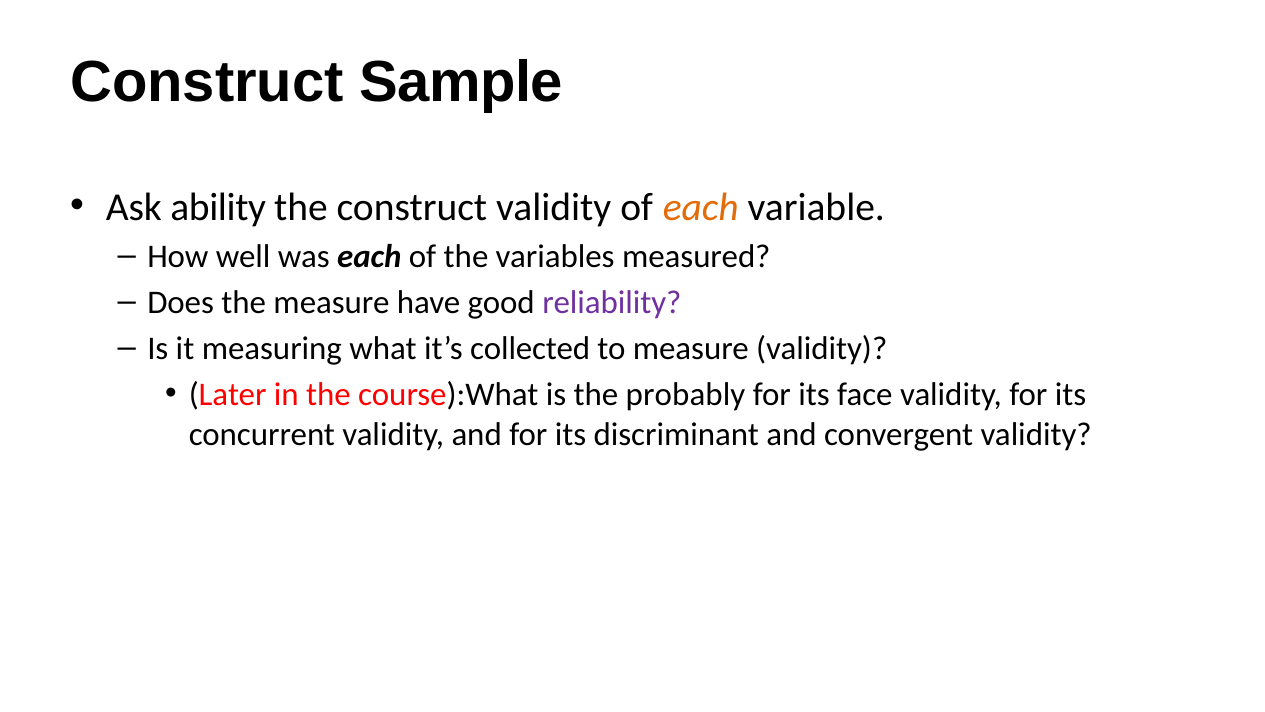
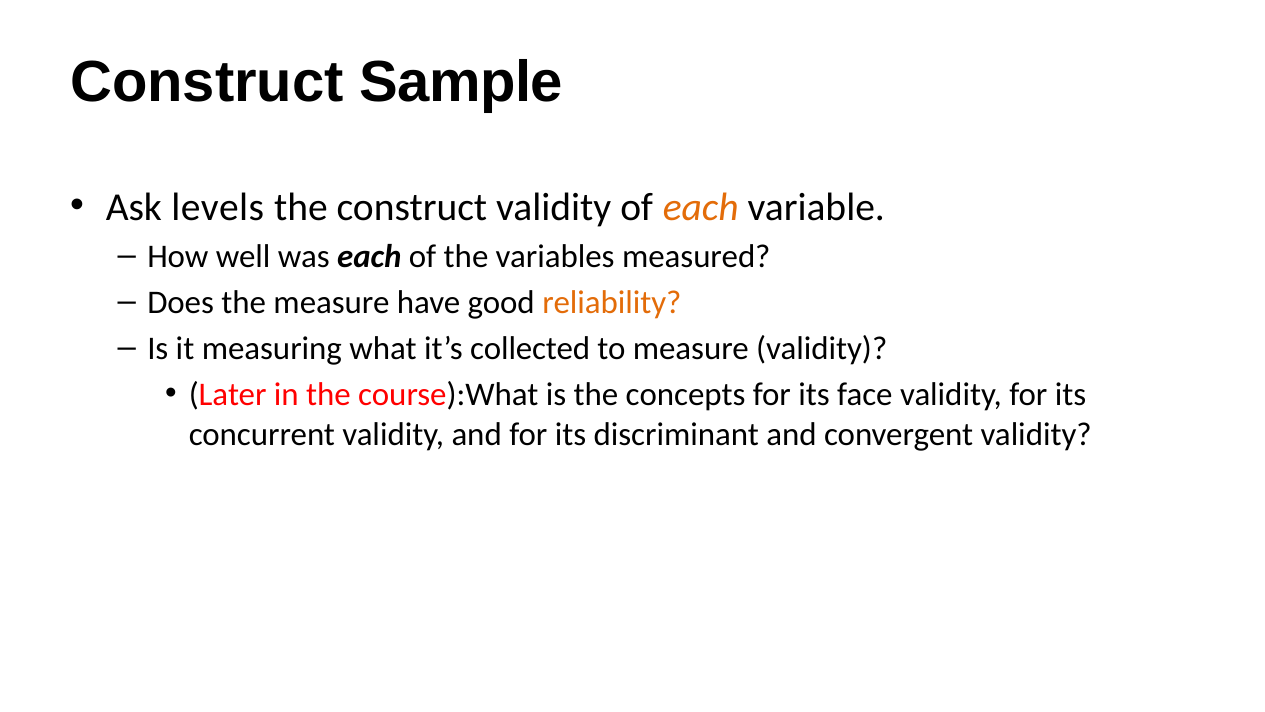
ability: ability -> levels (218, 207)
reliability colour: purple -> orange (612, 303)
probably: probably -> concepts (686, 395)
